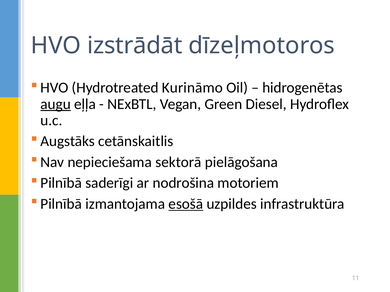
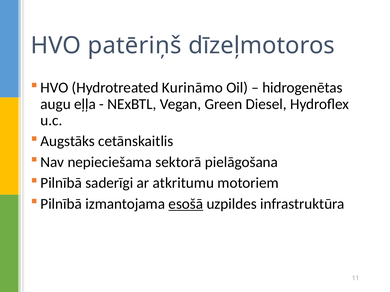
izstrādāt: izstrādāt -> patēriņš (135, 46)
augu underline: present -> none (56, 104)
nodrošina: nodrošina -> atkritumu (183, 183)
